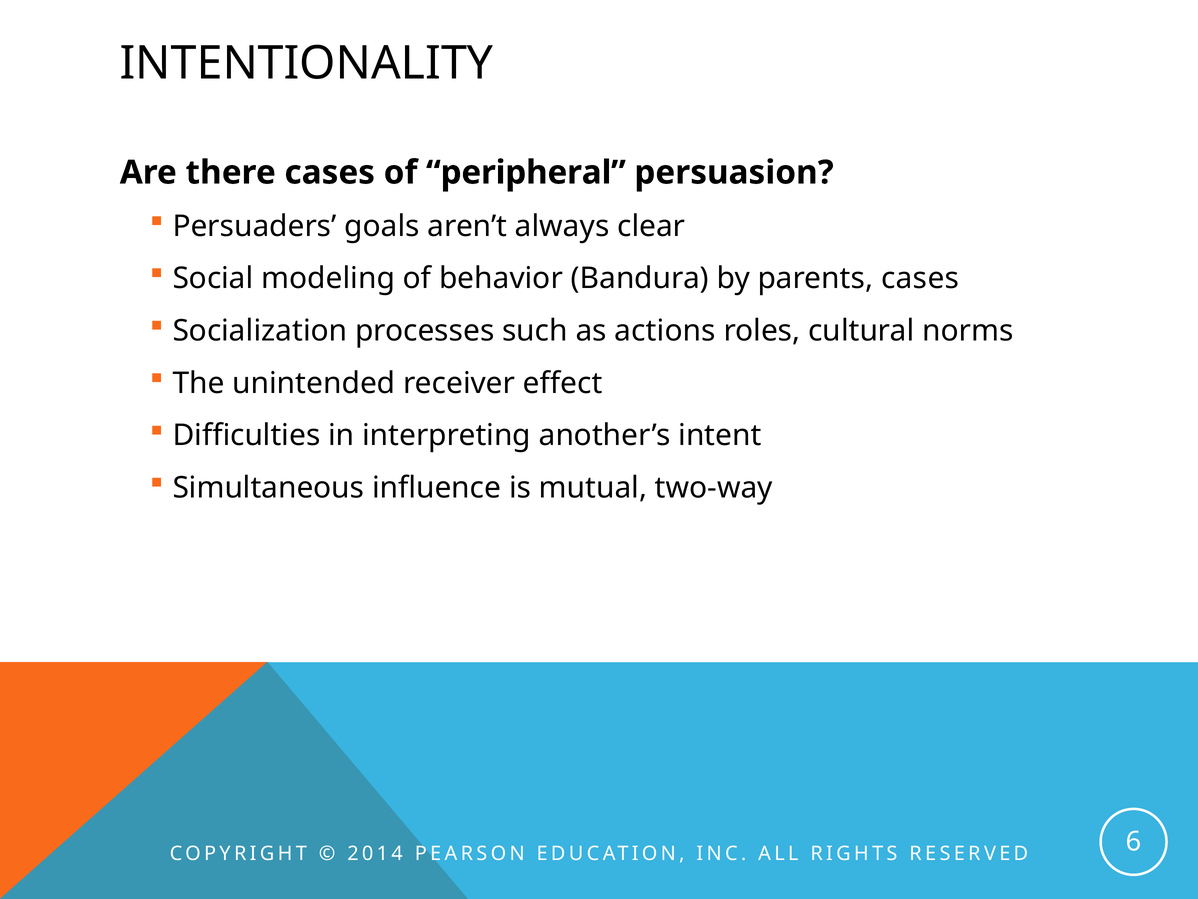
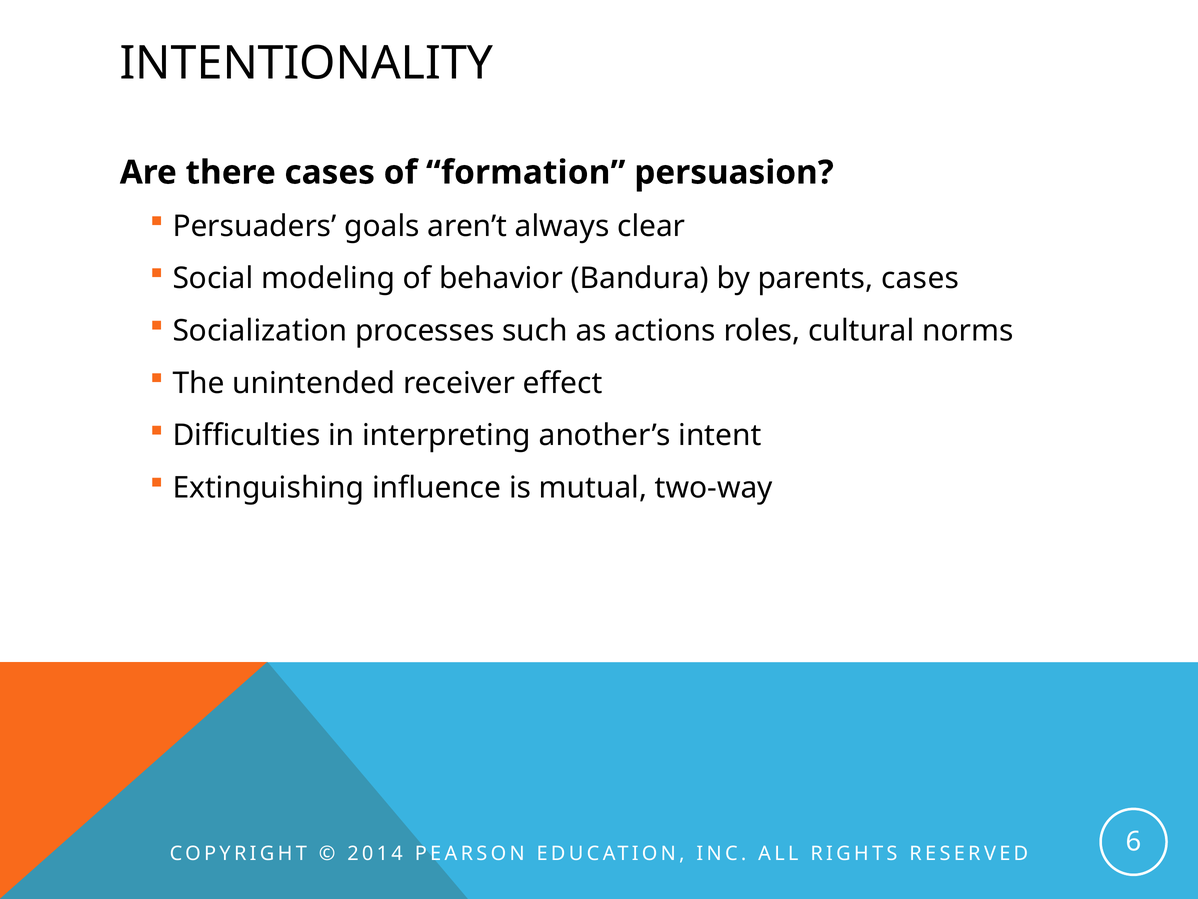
peripheral: peripheral -> formation (526, 172)
Simultaneous: Simultaneous -> Extinguishing (268, 488)
